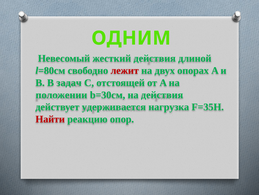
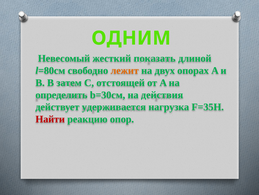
жесткий действия: действия -> показать (155, 58)
лежит colour: red -> orange (125, 70)
задач: задач -> затем (69, 82)
положении: положении -> определить (61, 95)
